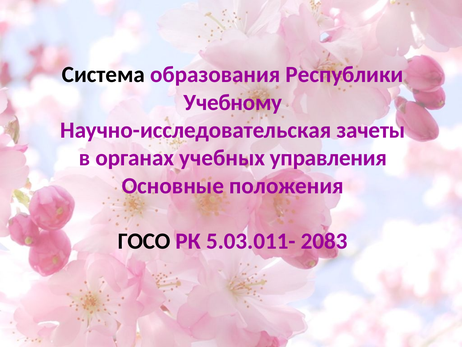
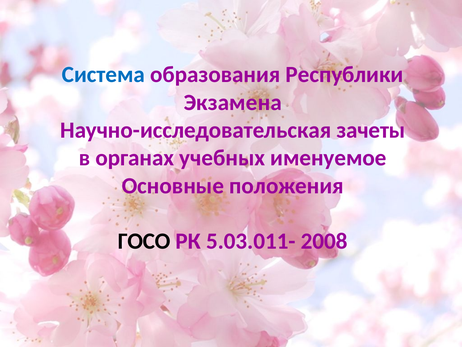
Система colour: black -> blue (103, 75)
Учебному: Учебному -> Экзамена (233, 102)
управления: управления -> именуемое (328, 158)
2083: 2083 -> 2008 (324, 241)
